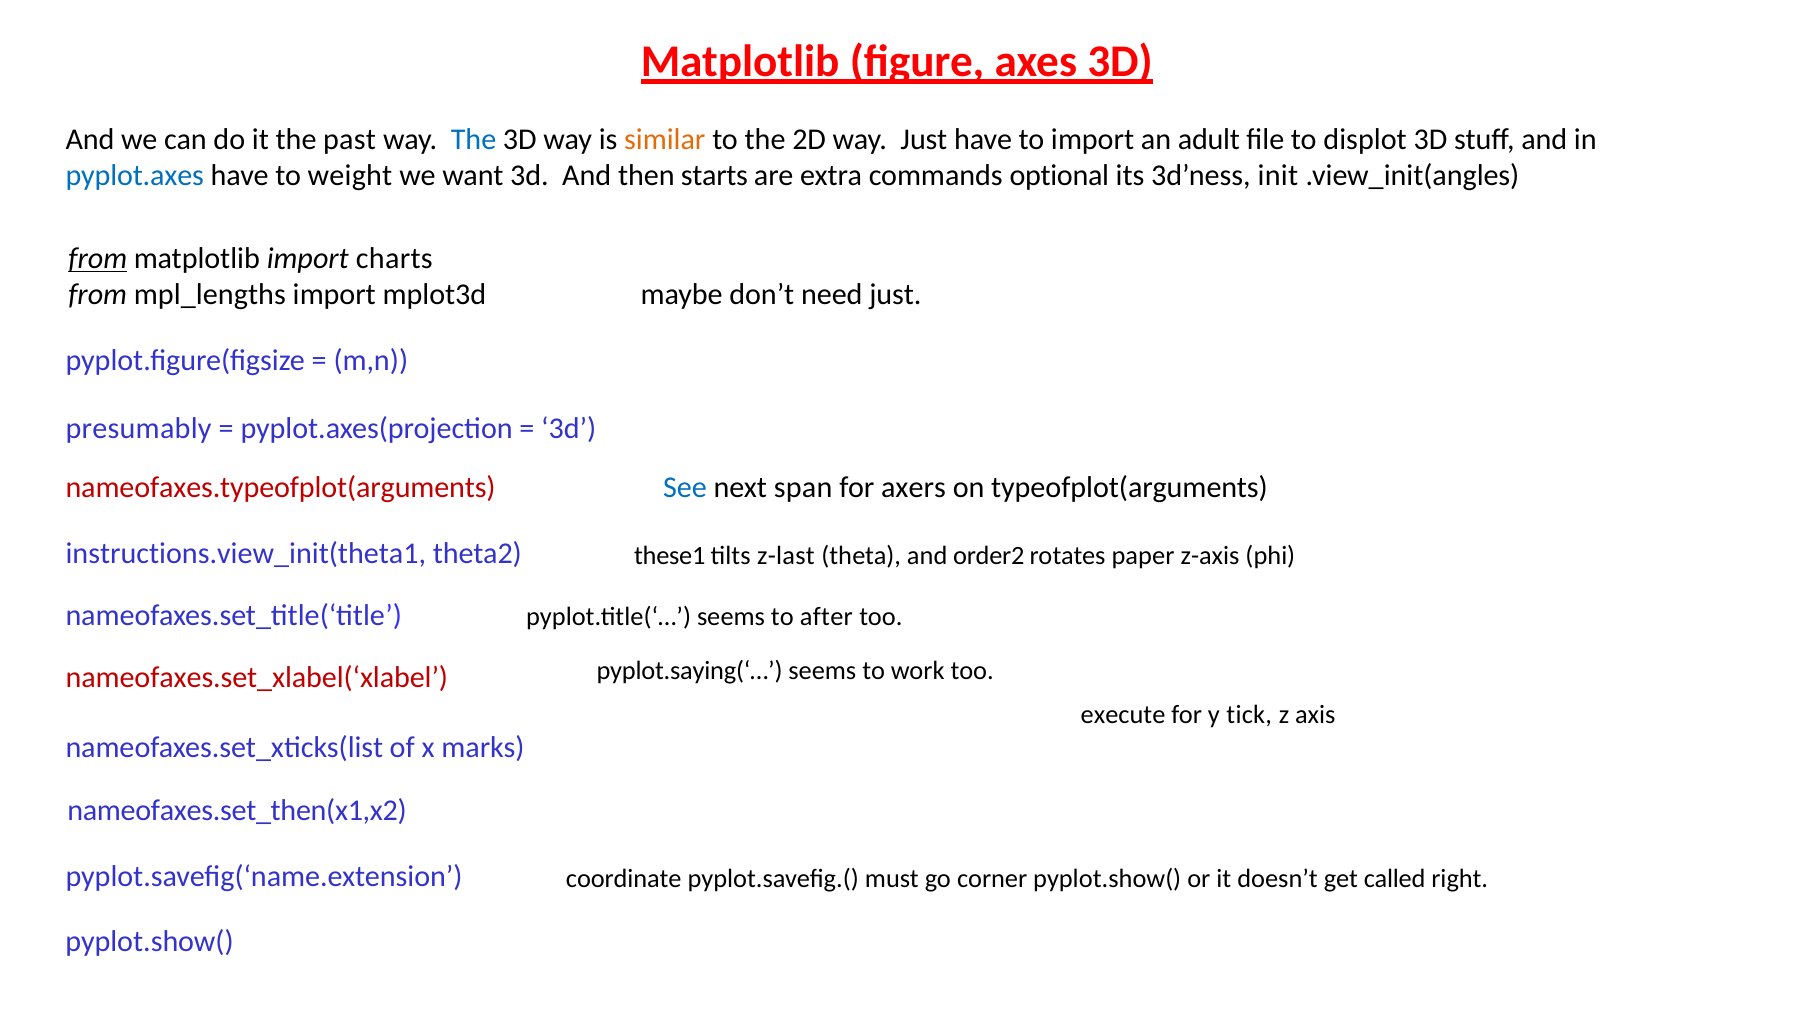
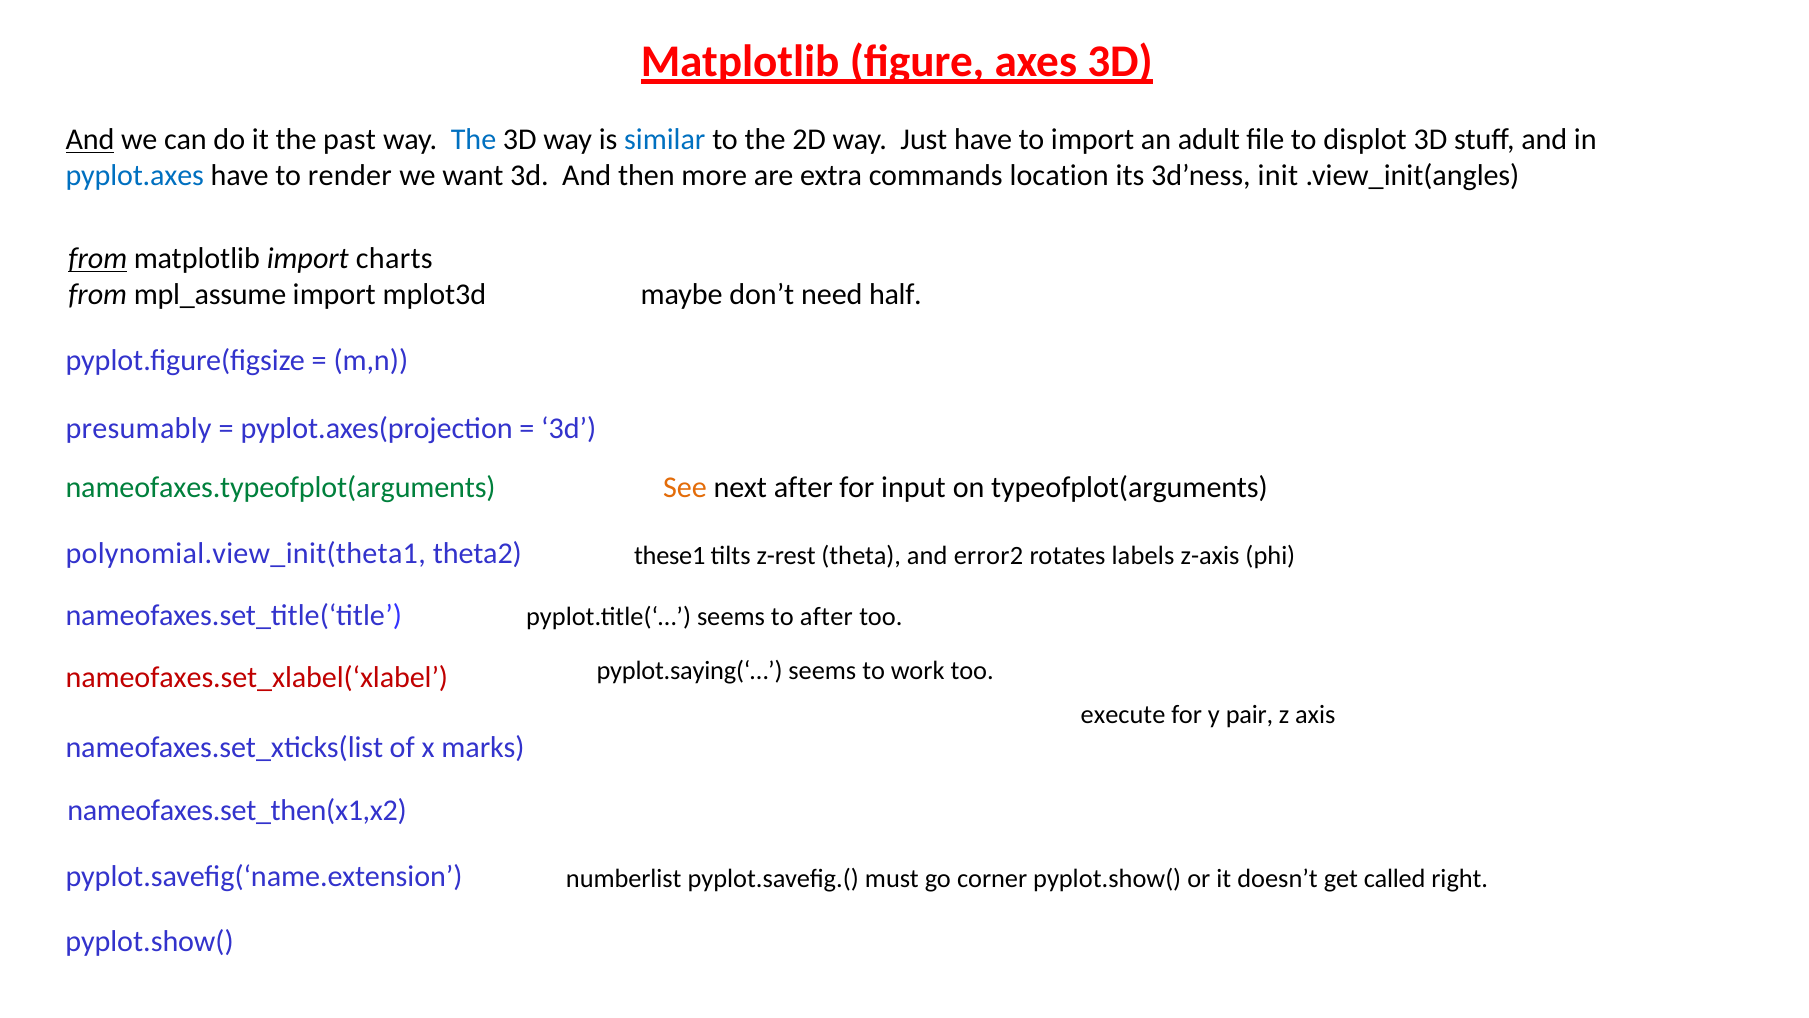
And underline: none -> present (90, 139)
similar colour: orange -> blue (665, 139)
weight: weight -> render (350, 176)
starts: starts -> more (714, 176)
optional: optional -> location (1059, 176)
need just: just -> half (895, 294)
mpl_lengths: mpl_lengths -> mpl_assume (210, 295)
nameofaxes.typeofplot(arguments colour: red -> green (281, 487)
See colour: blue -> orange (685, 487)
next span: span -> after (803, 487)
axers: axers -> input (913, 487)
instructions.view_init(theta1: instructions.view_init(theta1 -> polynomial.view_init(theta1 (246, 554)
z-last: z-last -> z-rest (786, 556)
order2: order2 -> error2 (988, 556)
paper: paper -> labels (1143, 556)
tick: tick -> pair (1250, 715)
coordinate: coordinate -> numberlist (624, 879)
